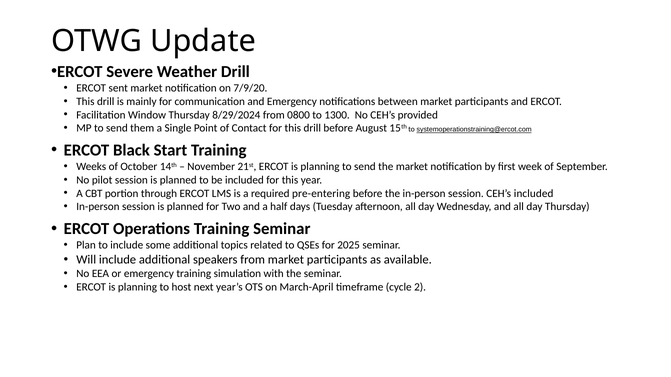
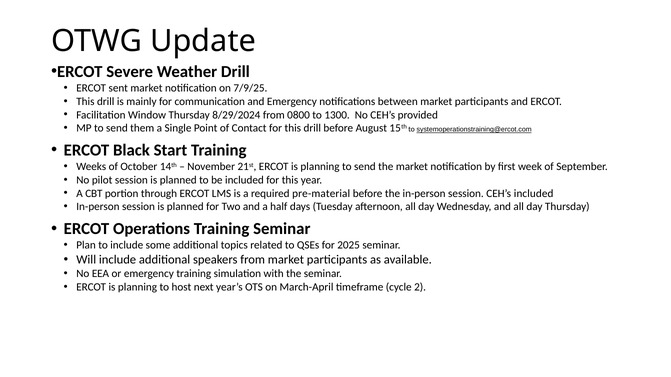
7/9/20: 7/9/20 -> 7/9/25 (250, 88)
pre-entering: pre-entering -> pre-material (321, 194)
